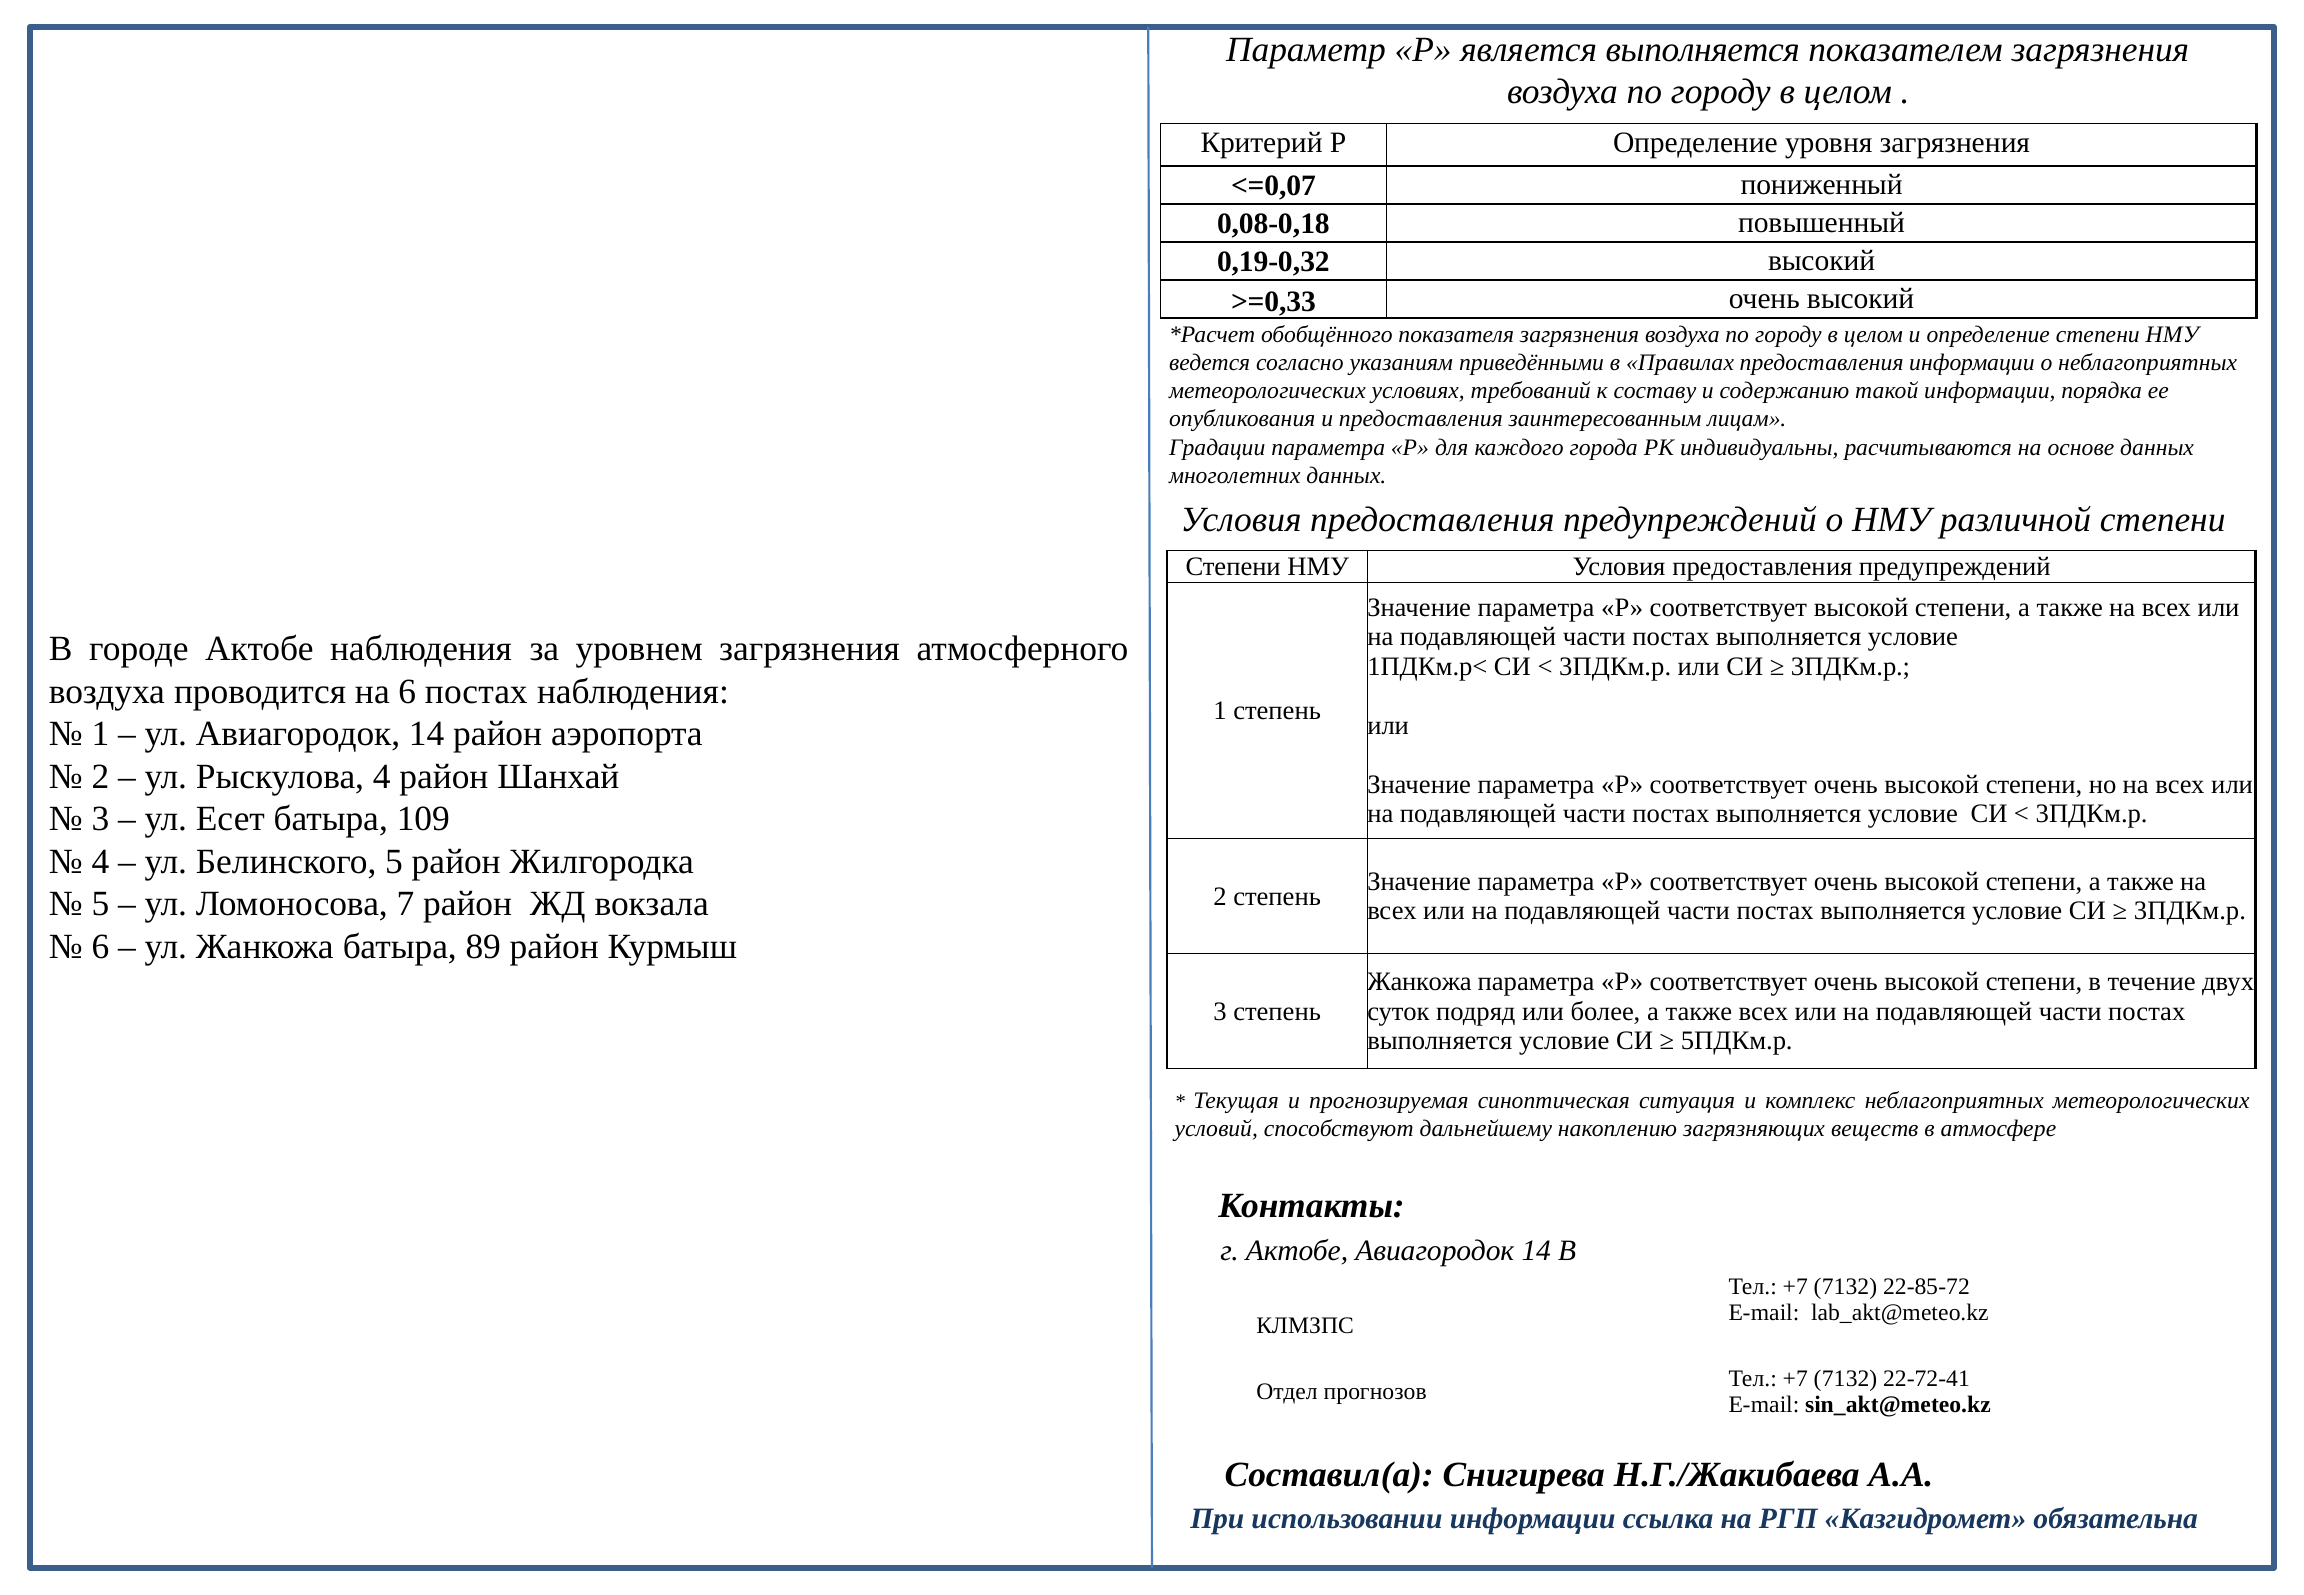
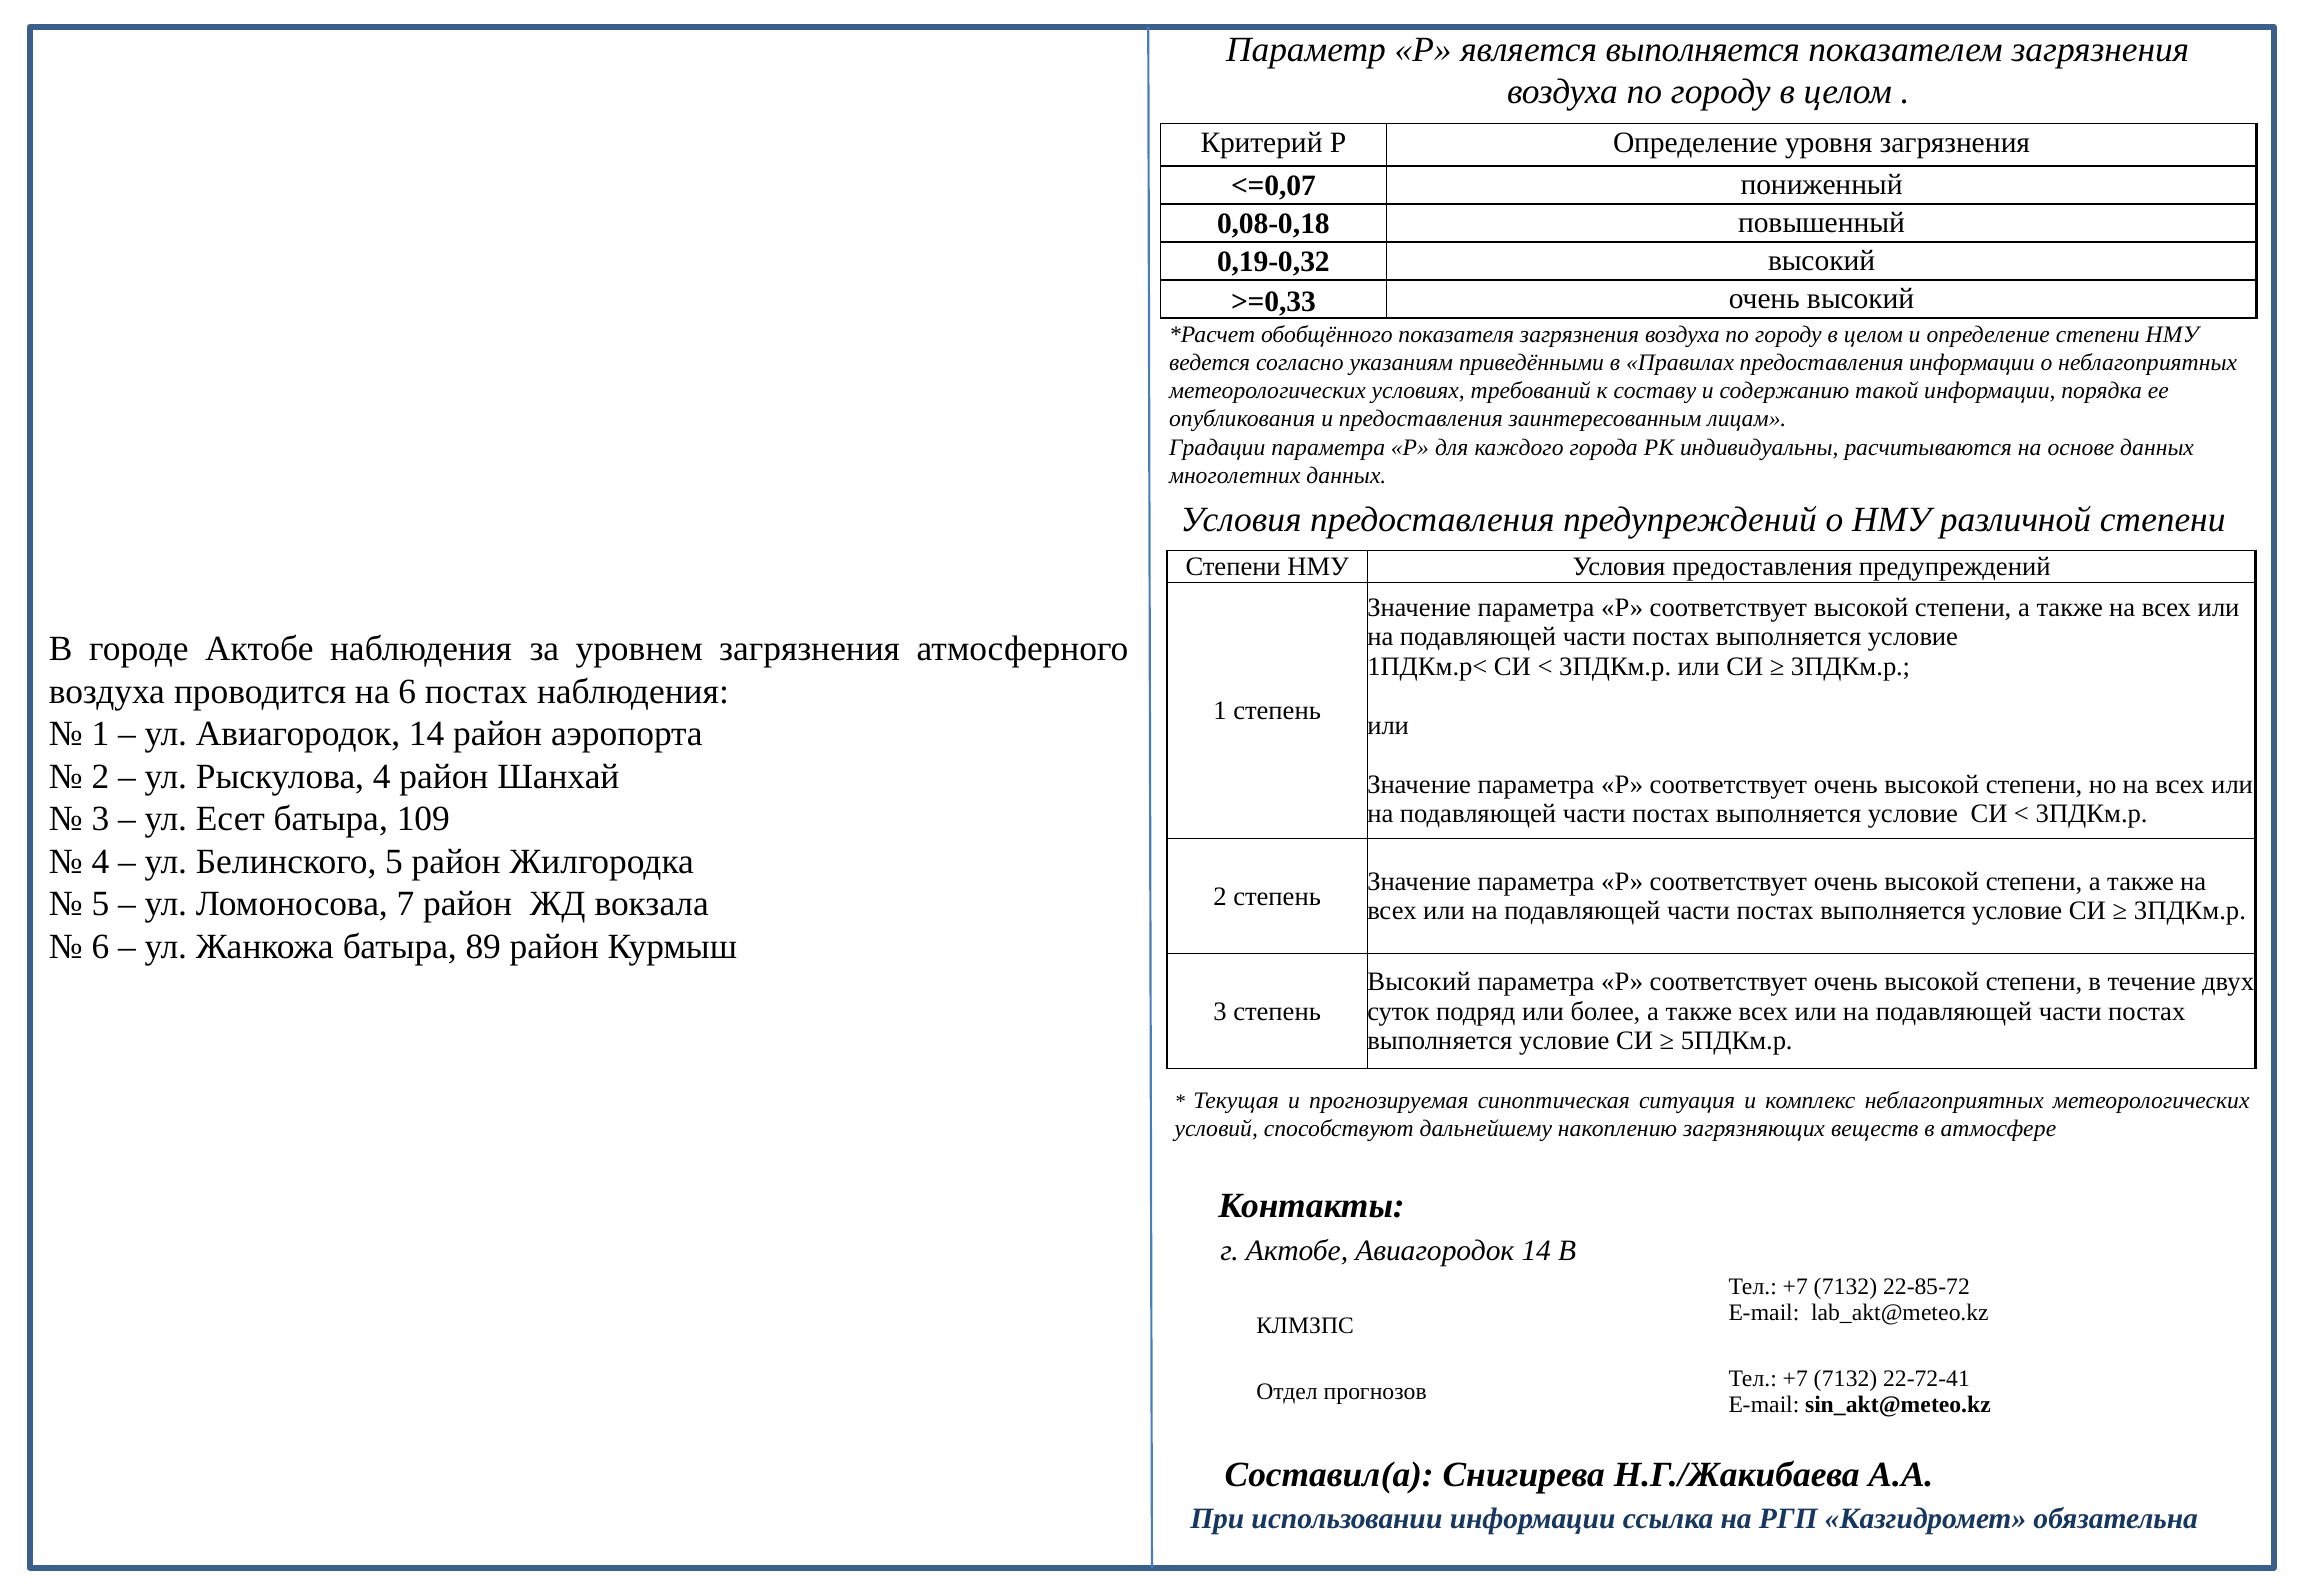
Жанкожа: Жанкожа -> Высокий (1419, 982)
